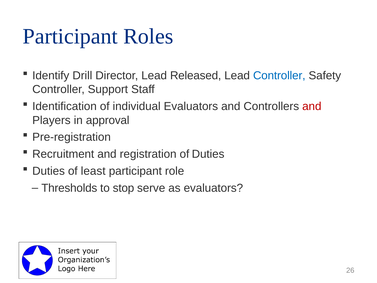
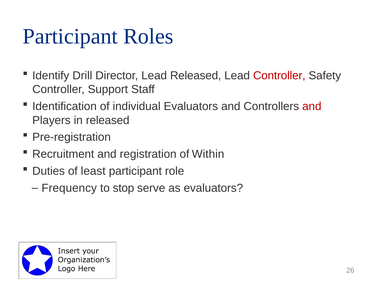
Controller colour: blue -> red (279, 76)
in approval: approval -> released (108, 120)
of Duties: Duties -> Within (208, 154)
Thresholds: Thresholds -> Frequency (69, 188)
